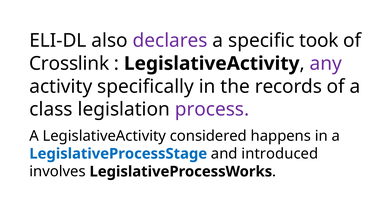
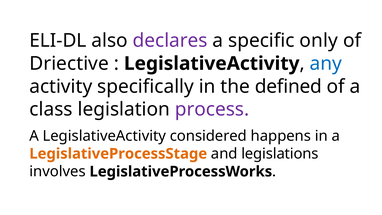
took: took -> only (319, 41)
Crosslink: Crosslink -> Driective (69, 64)
any colour: purple -> blue (326, 64)
records: records -> defined (288, 86)
LegislativeProcessStage colour: blue -> orange (118, 154)
introduced: introduced -> legislations (280, 154)
